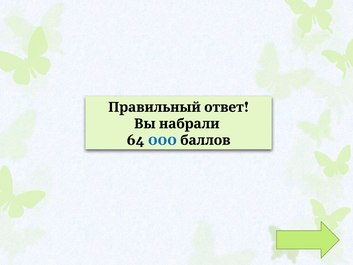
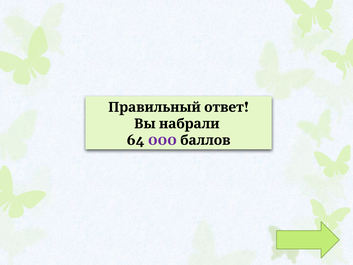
000 colour: blue -> purple (162, 140)
